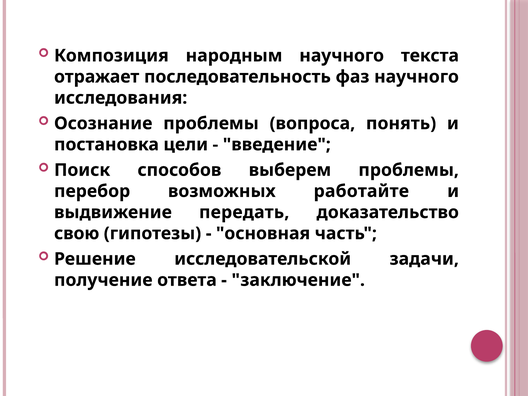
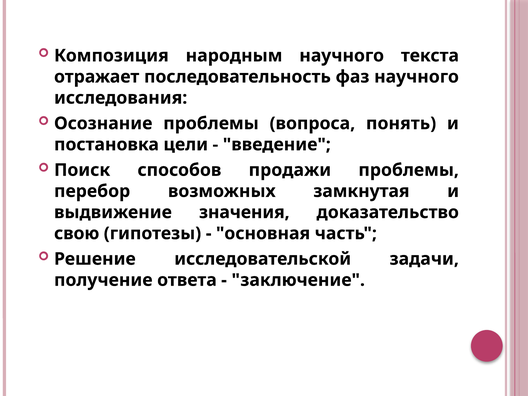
выберем: выберем -> продажи (290, 170)
работайте: работайте -> замкнутая (361, 191)
передать: передать -> значения (244, 212)
